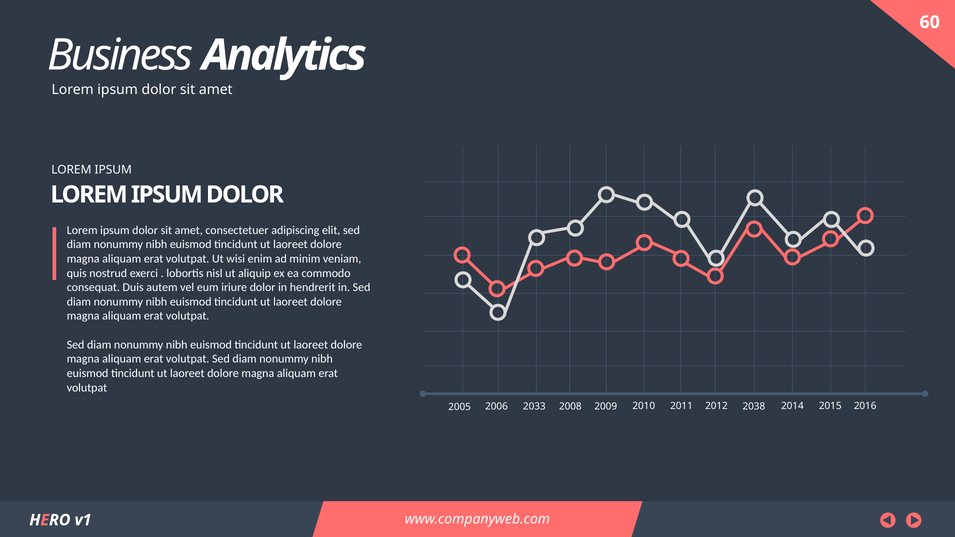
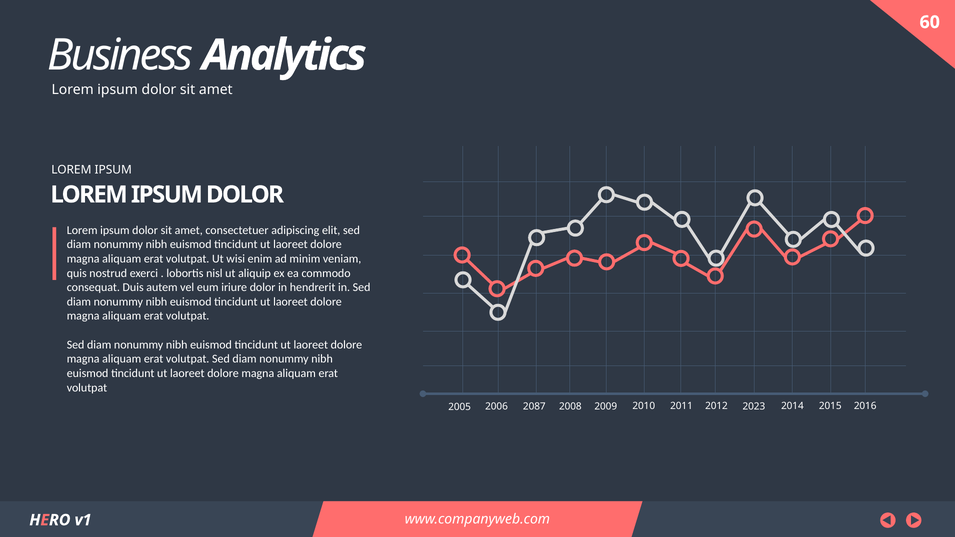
2033: 2033 -> 2087 (534, 407)
2038: 2038 -> 2023 (754, 407)
